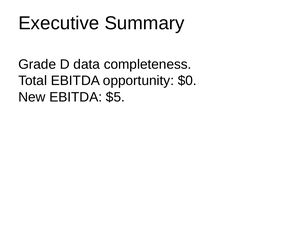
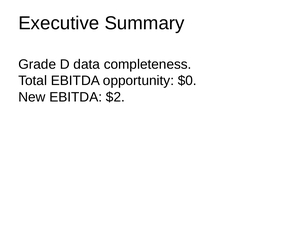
$5: $5 -> $2 (115, 97)
